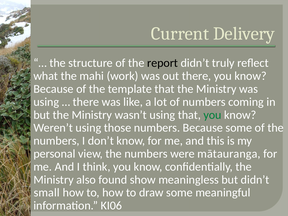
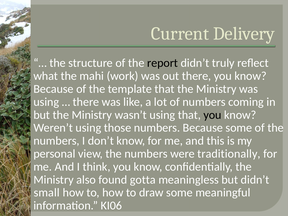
you colour: green -> black (212, 115)
mātauranga: mātauranga -> traditionally (229, 154)
show: show -> gotta (143, 180)
